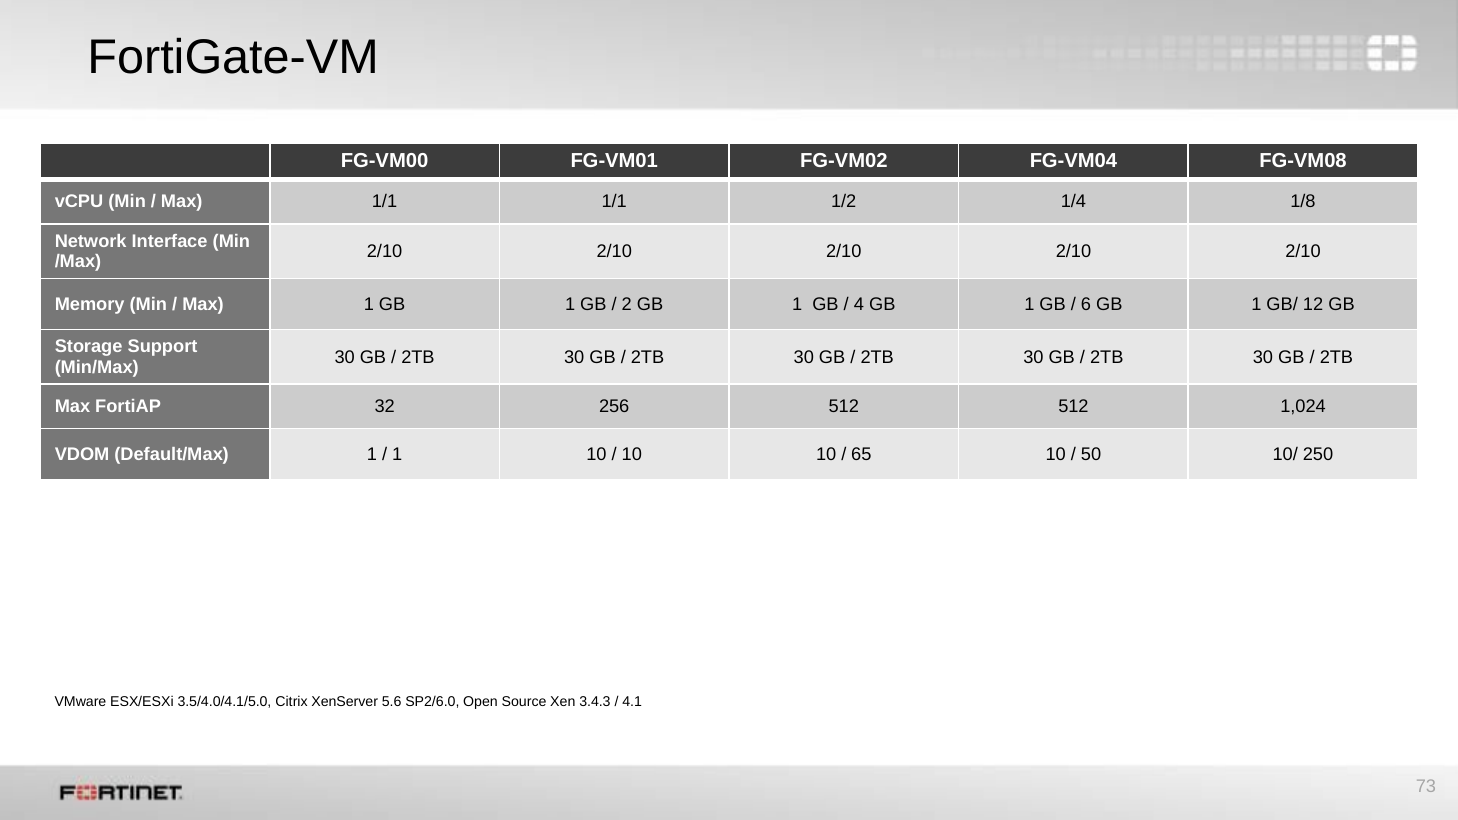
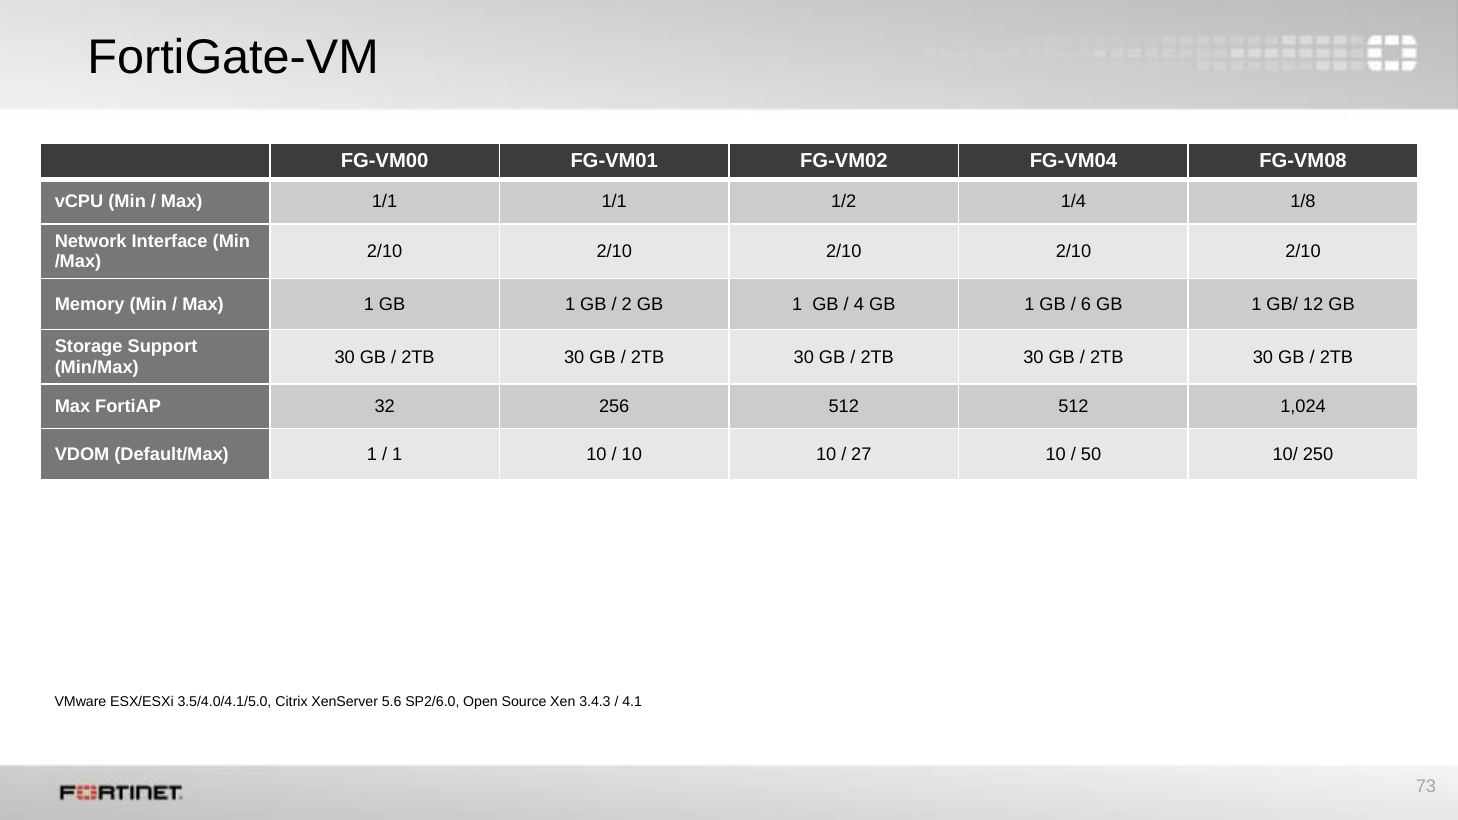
65: 65 -> 27 (861, 454)
